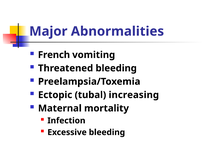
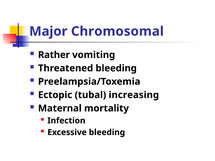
Abnormalities: Abnormalities -> Chromosomal (117, 31)
French: French -> Rather (54, 55)
